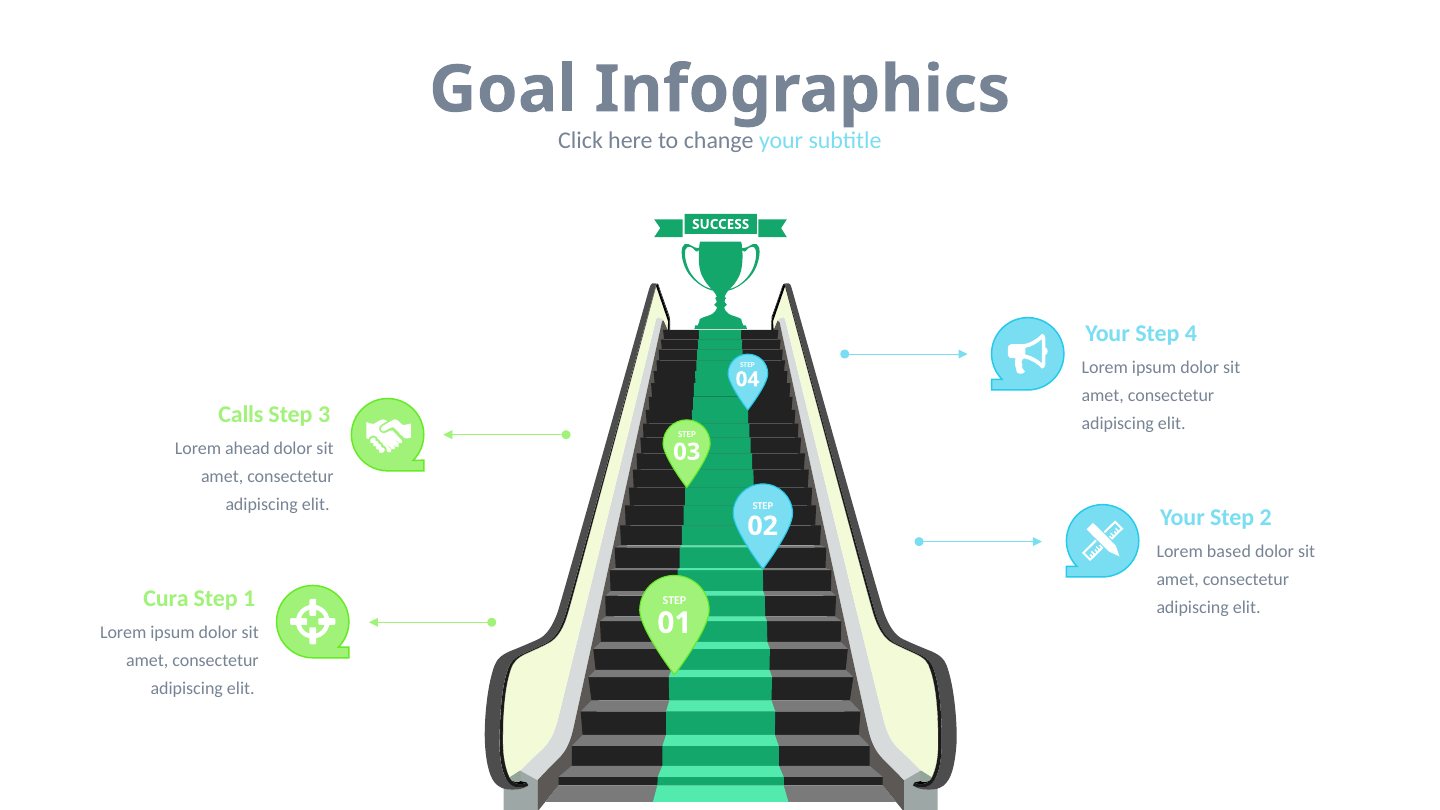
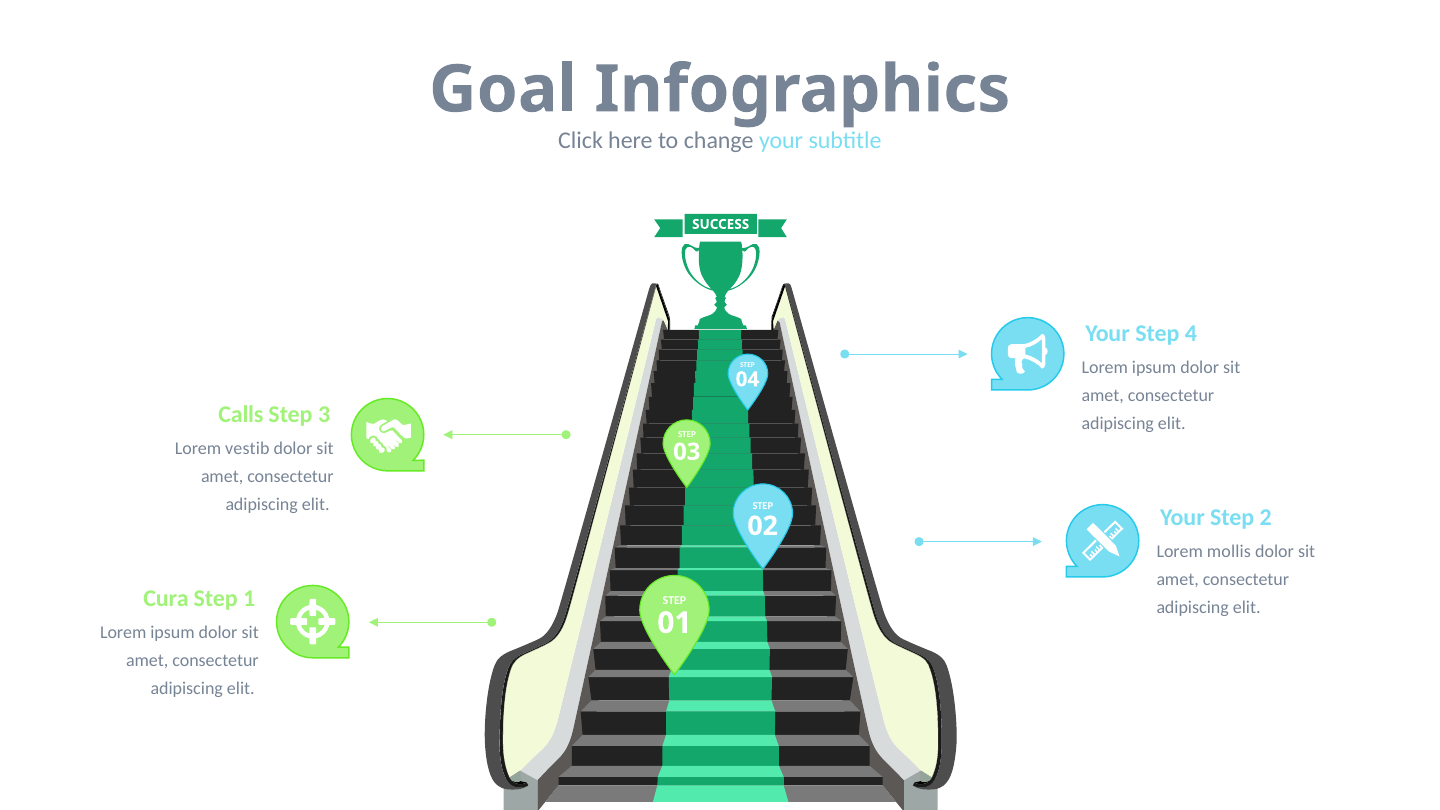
ahead: ahead -> vestib (247, 448)
based: based -> mollis (1229, 551)
